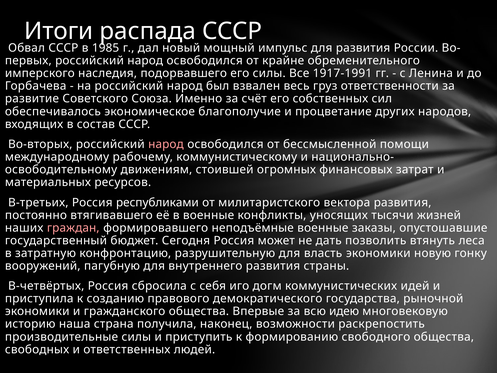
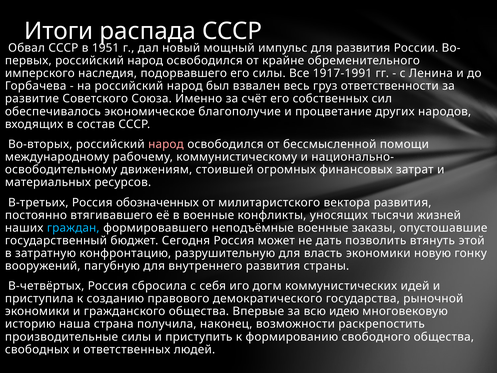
1985: 1985 -> 1951 (106, 48)
республиками: республиками -> обозначенных (157, 202)
граждан colour: pink -> light blue (73, 228)
леса: леса -> этой (472, 240)
